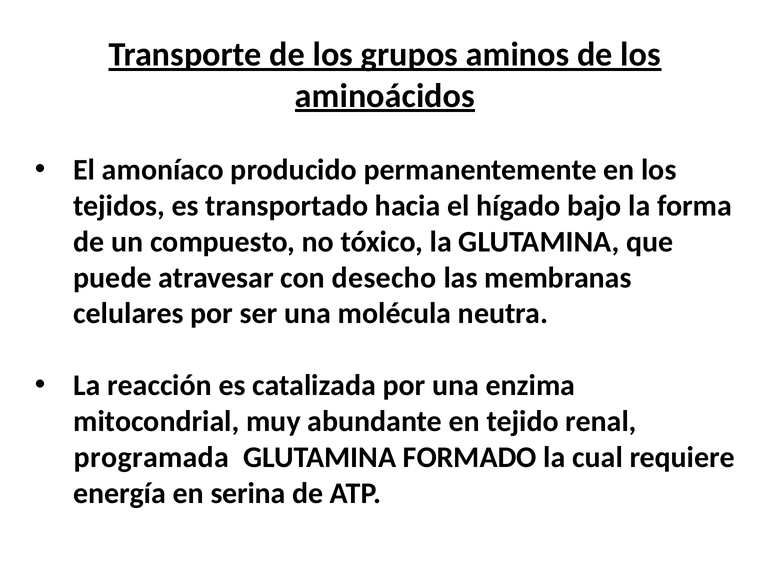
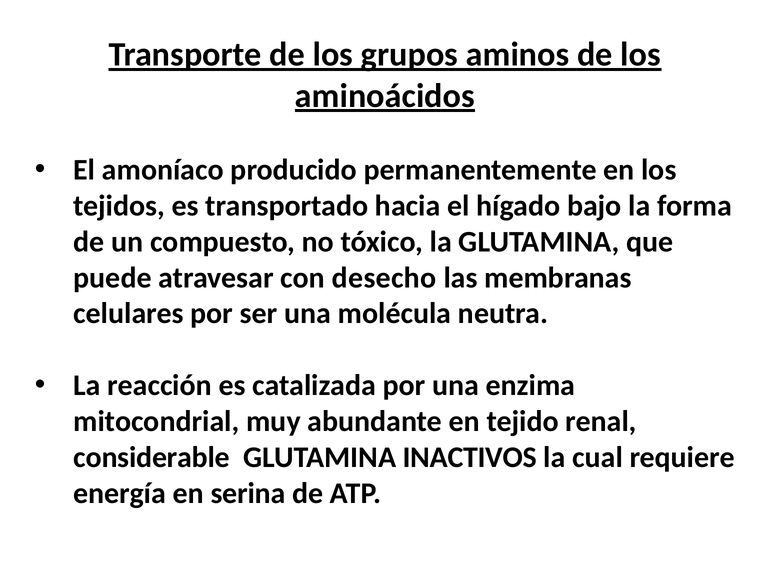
programada: programada -> considerable (152, 458)
FORMADO: FORMADO -> INACTIVOS (470, 458)
